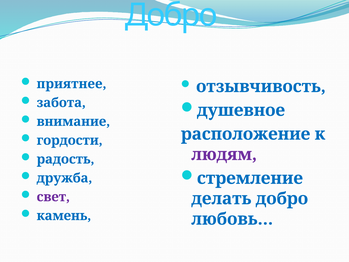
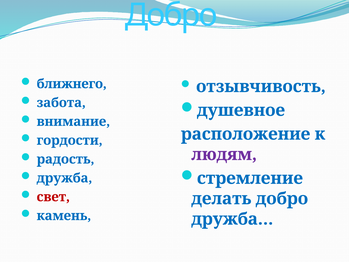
приятнее: приятнее -> ближнего (72, 84)
свет colour: purple -> red (53, 197)
любовь…: любовь… -> дружба… (232, 219)
